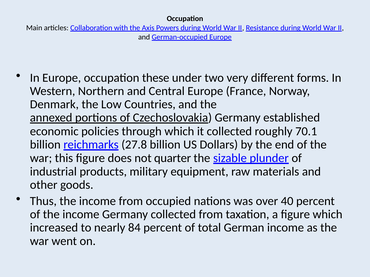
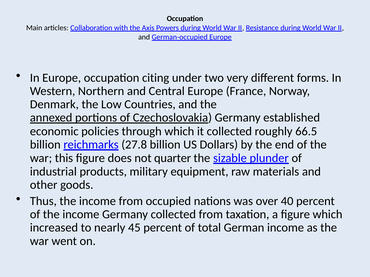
these: these -> citing (156, 78)
70.1: 70.1 -> 66.5 (306, 131)
84: 84 -> 45 (134, 228)
